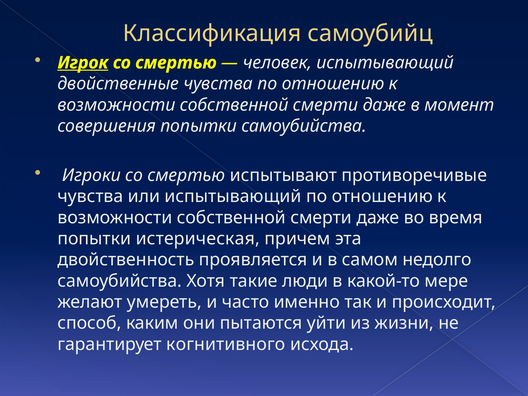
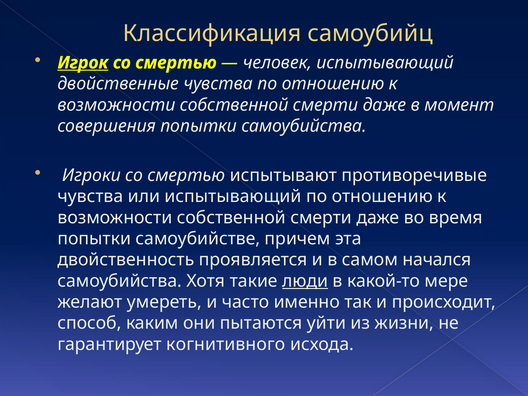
истерическая: истерическая -> самоубийстве (198, 239)
недолго: недолго -> начался (437, 260)
люди underline: none -> present (305, 281)
